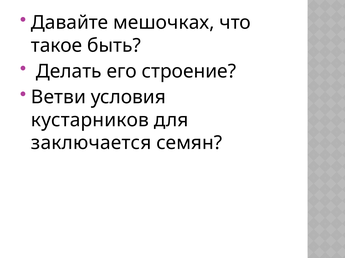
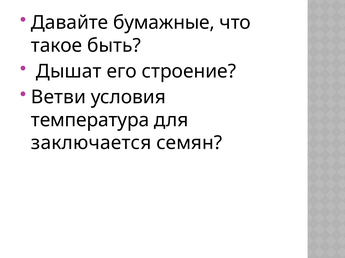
мешочках: мешочках -> бумажные (164, 23)
Делать: Делать -> Дышат (69, 71)
кустарников: кустарников -> температура (90, 120)
